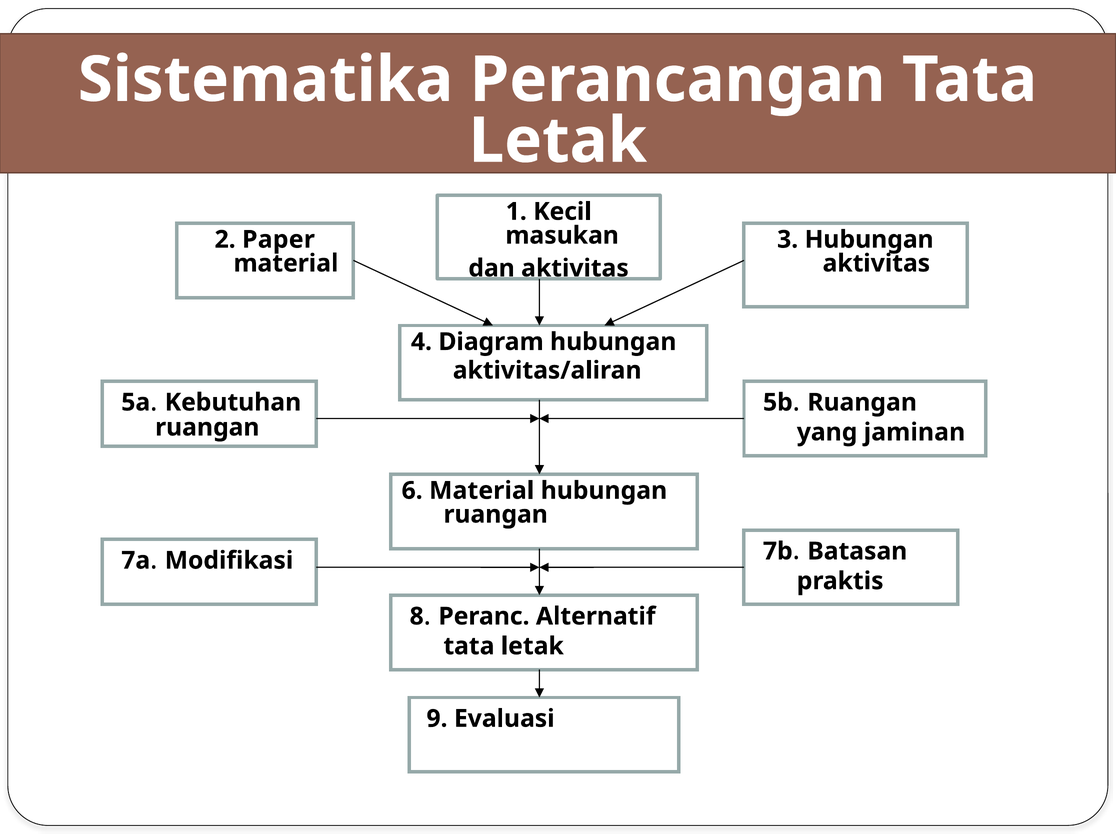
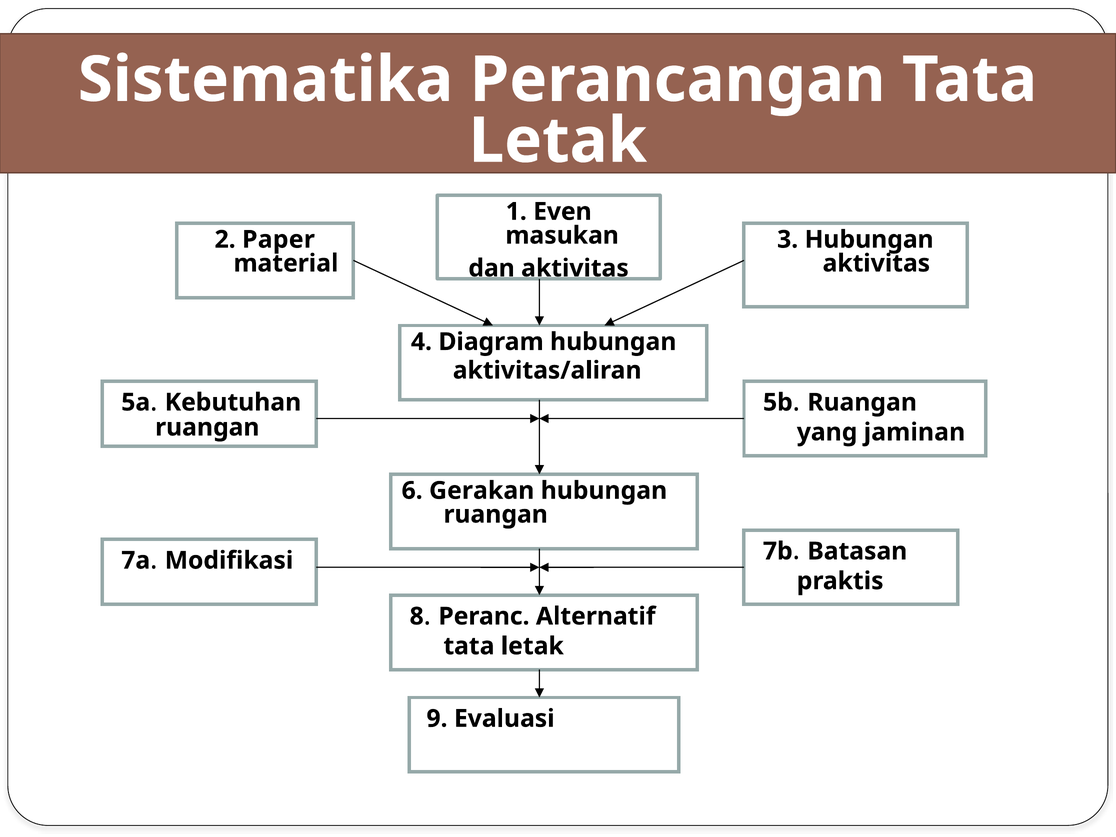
Kecil: Kecil -> Even (562, 212)
6 Material: Material -> Gerakan (482, 491)
